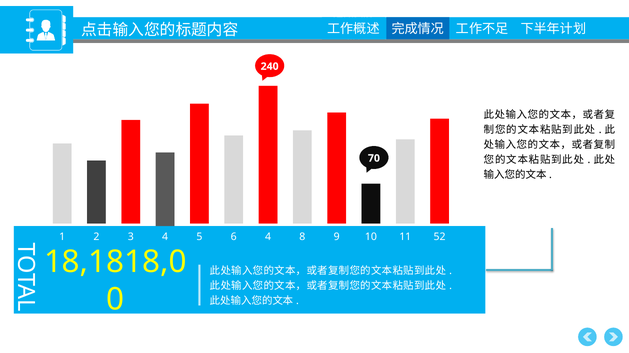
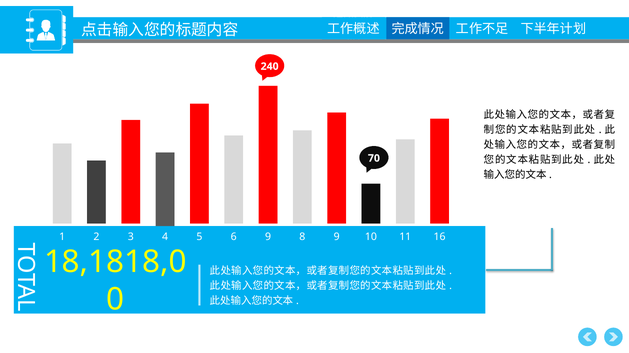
6 4: 4 -> 9 (268, 237)
52: 52 -> 16 (440, 237)
